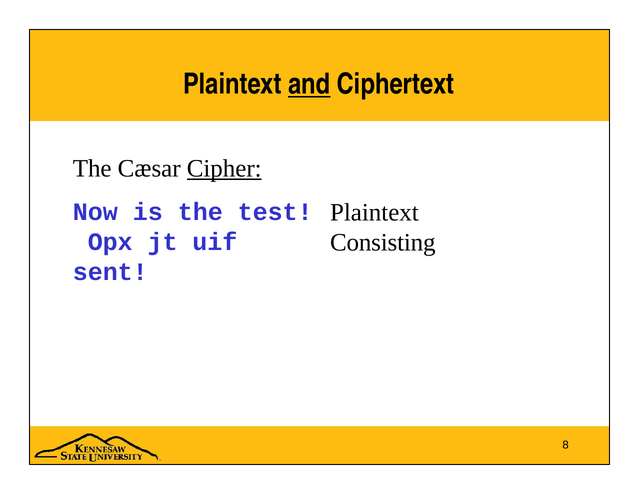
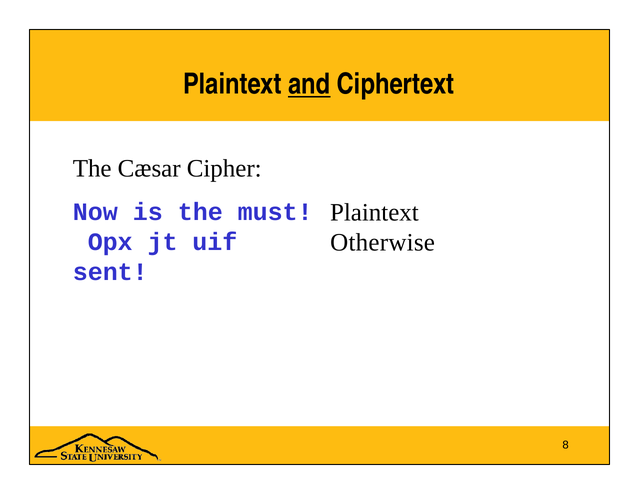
Cipher underline: present -> none (224, 168)
test: test -> must (275, 212)
Consisting: Consisting -> Otherwise (383, 242)
